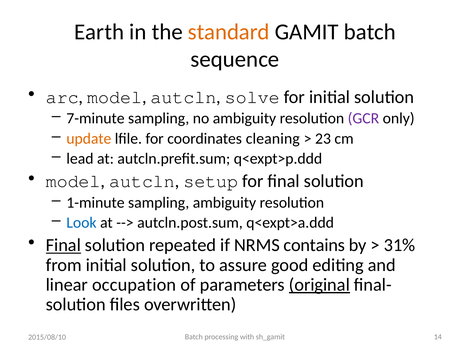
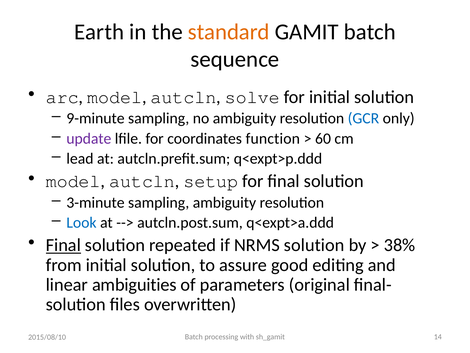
7-minute: 7-minute -> 9-minute (95, 118)
GCR colour: purple -> blue (363, 118)
update colour: orange -> purple (89, 138)
cleaning: cleaning -> function (273, 138)
23: 23 -> 60 (323, 138)
1-minute: 1-minute -> 3-minute (95, 202)
NRMS contains: contains -> solution (314, 245)
31%: 31% -> 38% (400, 245)
occupation: occupation -> ambiguities (134, 284)
original underline: present -> none (319, 284)
